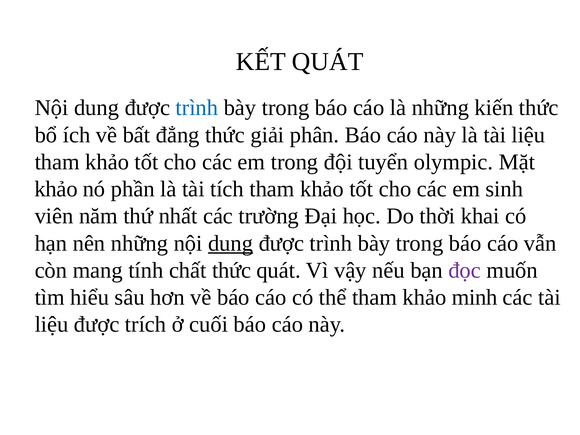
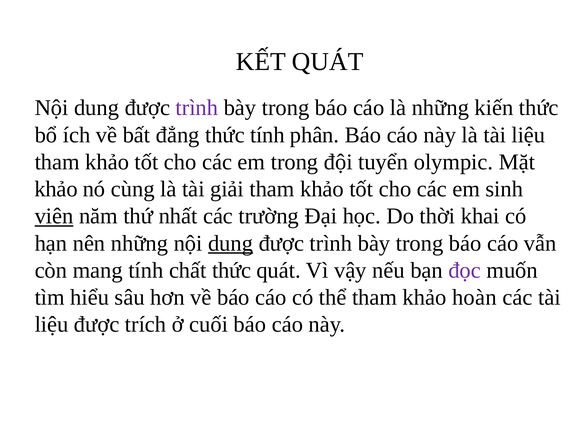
trình colour: blue -> purple (197, 108)
thức giải: giải -> tính (267, 135)
phần: phần -> cùng (133, 189)
tích: tích -> giải (227, 189)
viên underline: none -> present (54, 216)
minh: minh -> hoàn (474, 297)
